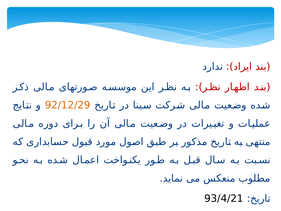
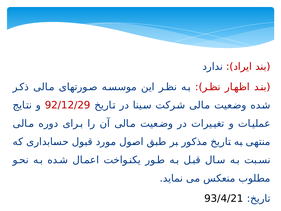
92/12/29 colour: orange -> red (68, 105)
